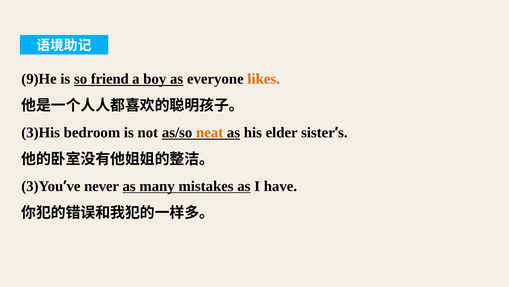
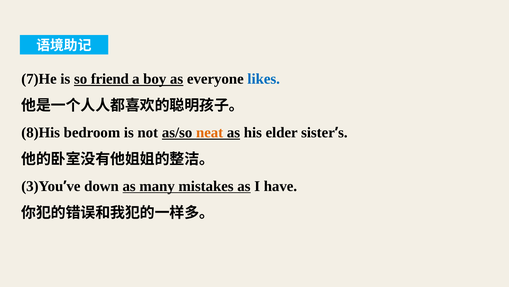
9)He: 9)He -> 7)He (39, 79)
likes colour: orange -> blue (264, 79)
3)His: 3)His -> 8)His (41, 132)
never: never -> down (101, 186)
